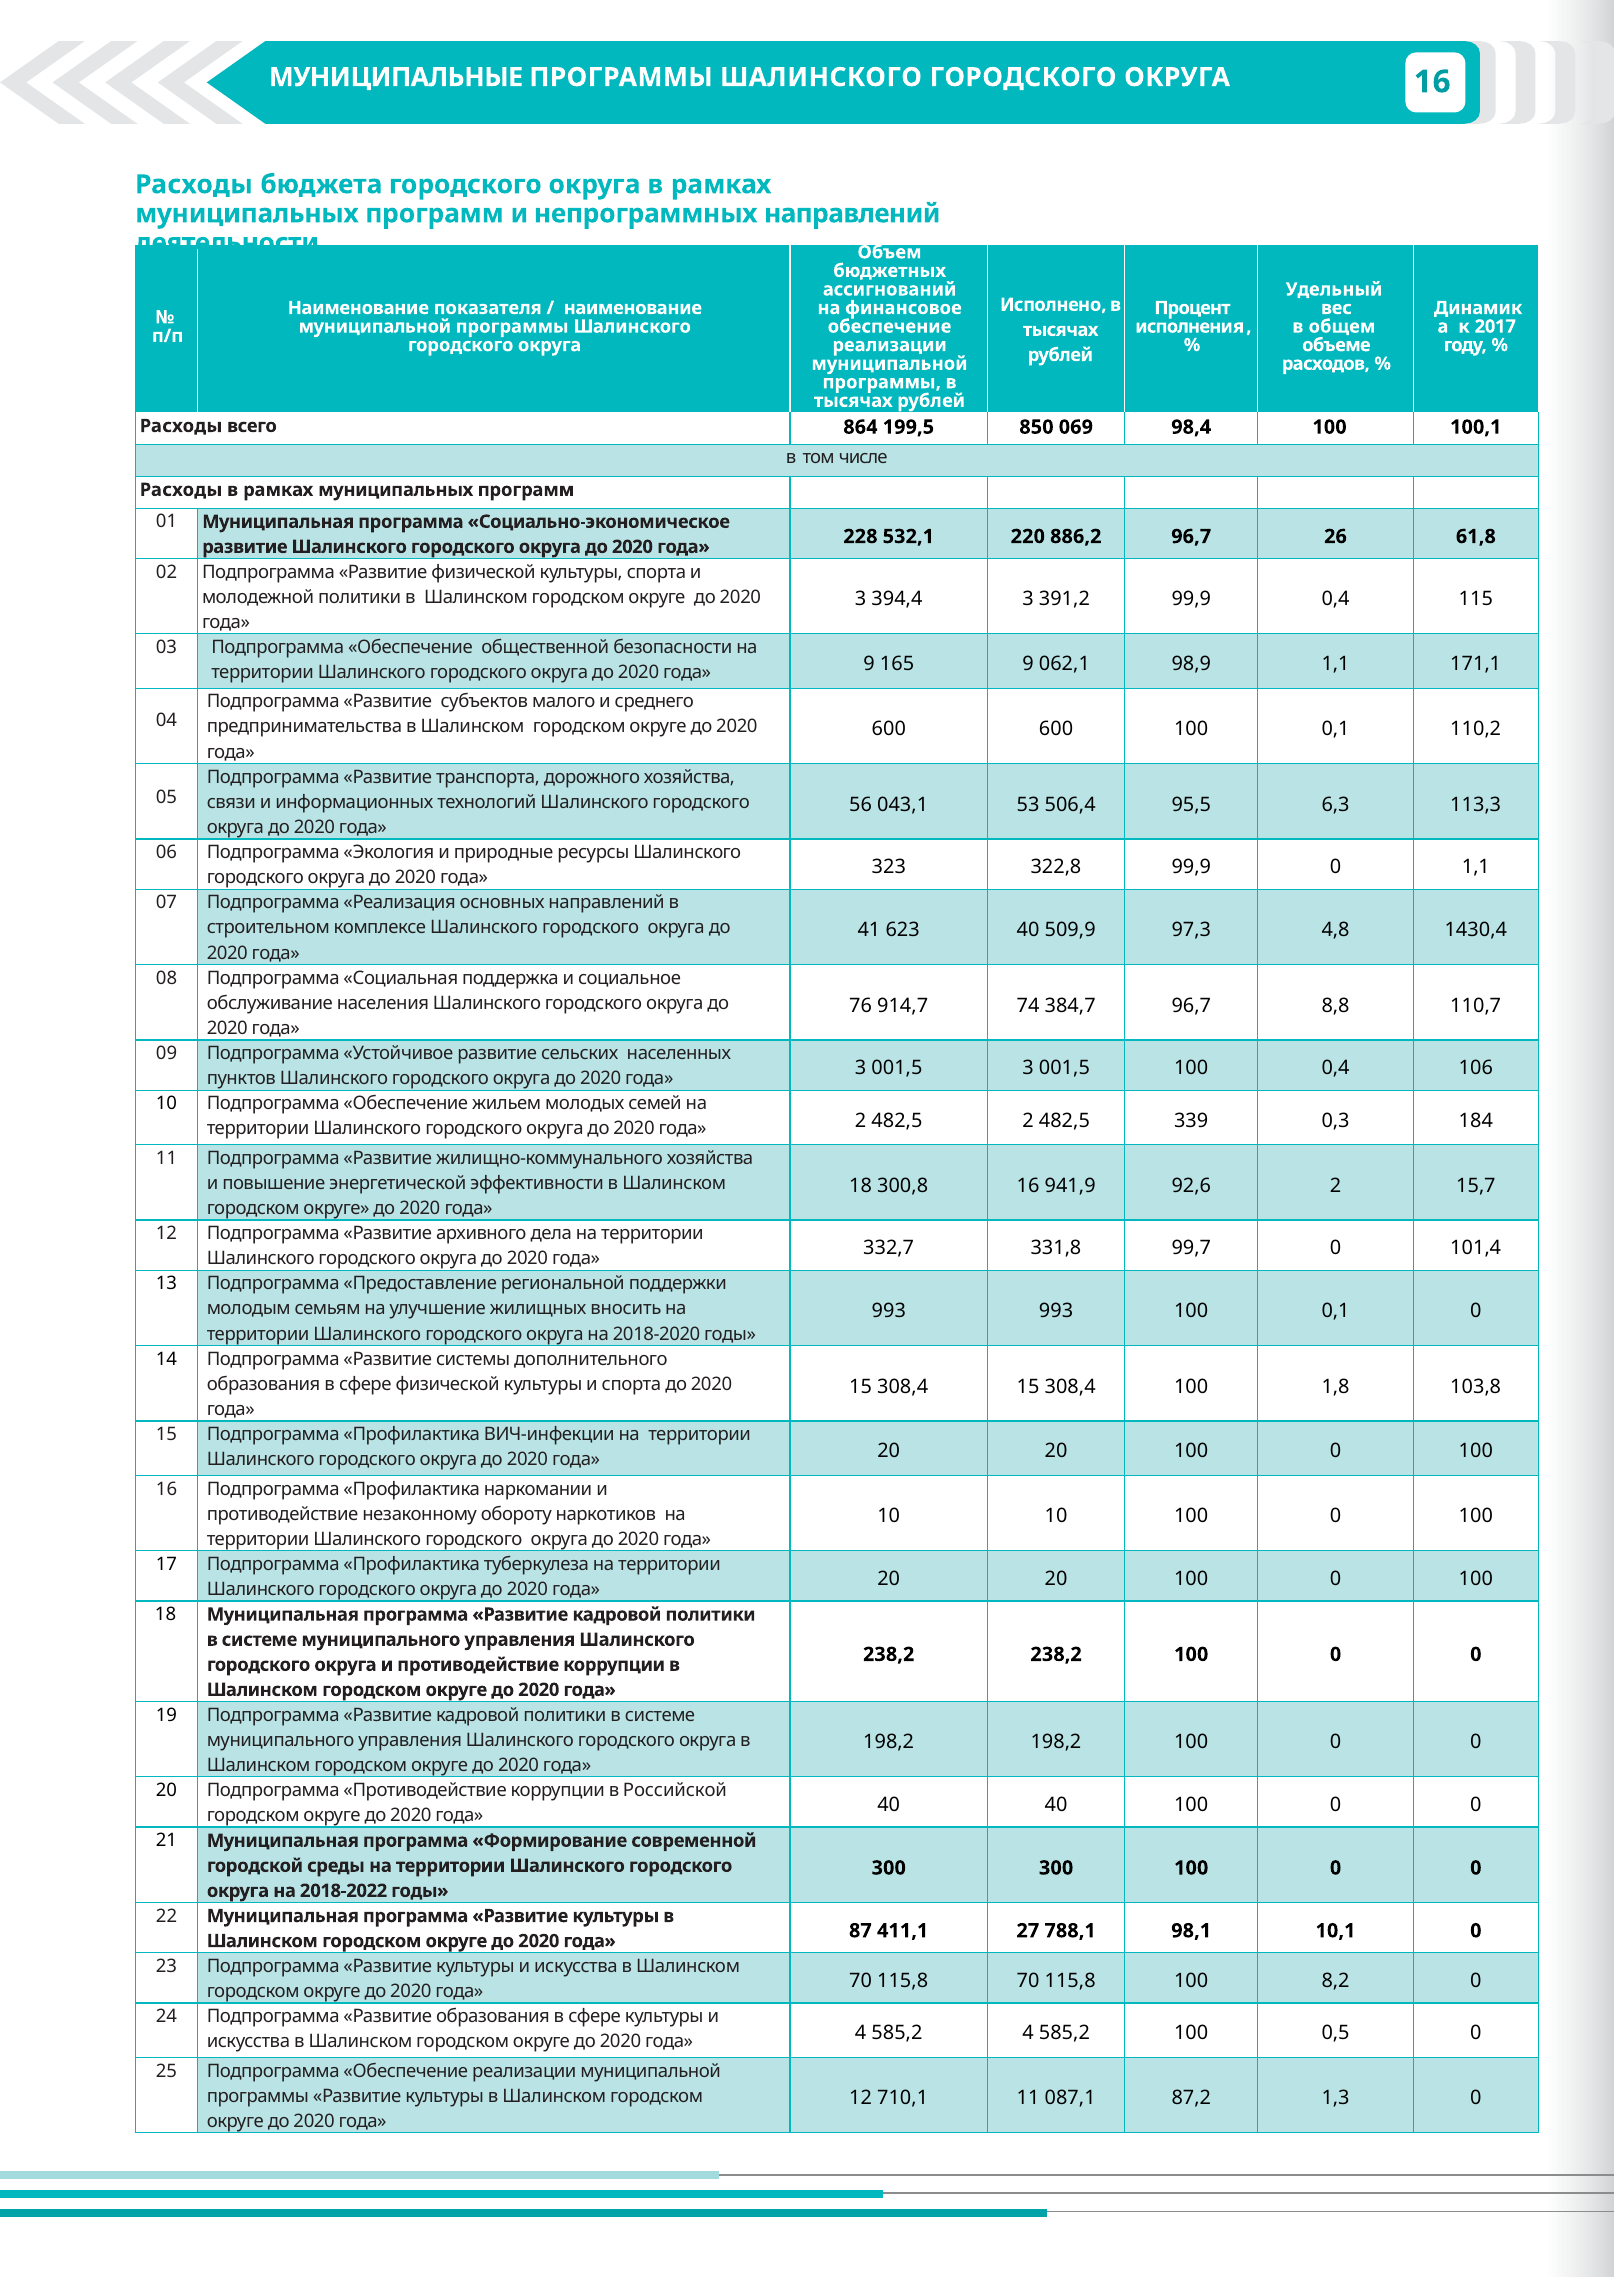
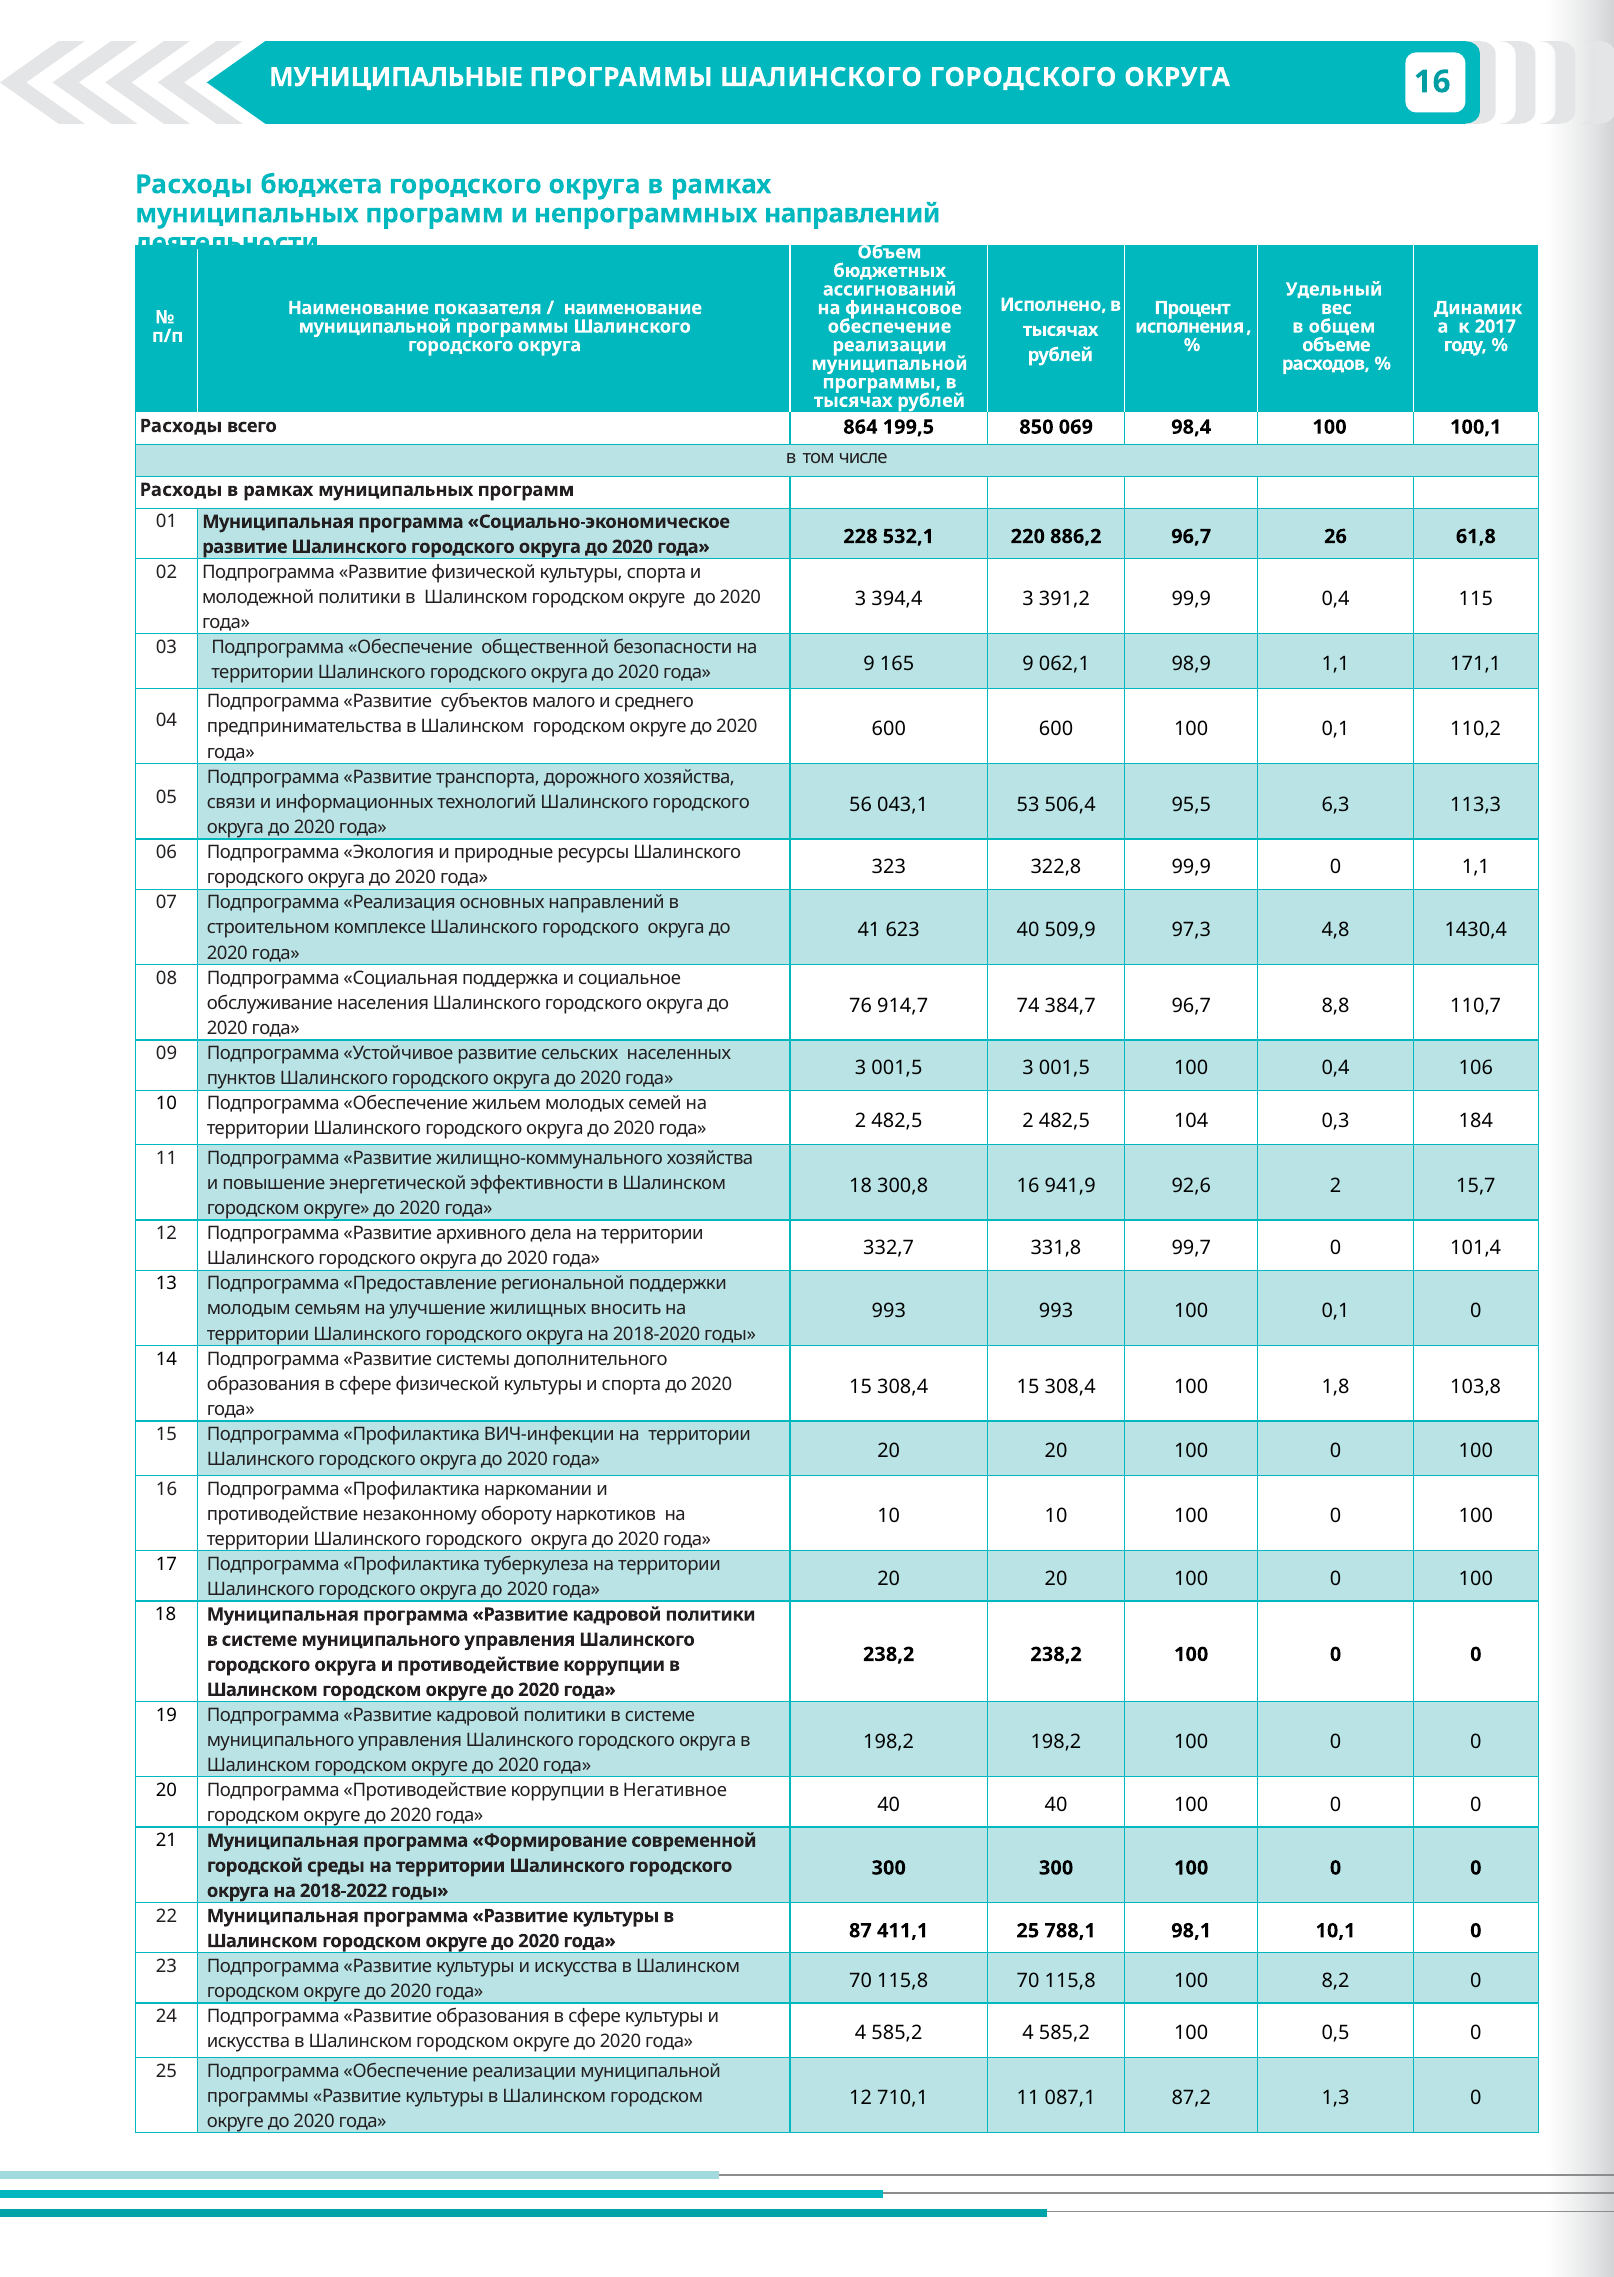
339: 339 -> 104 (1191, 1120)
Российской: Российской -> Негативное (675, 1790)
411,1 27: 27 -> 25 (1028, 1930)
